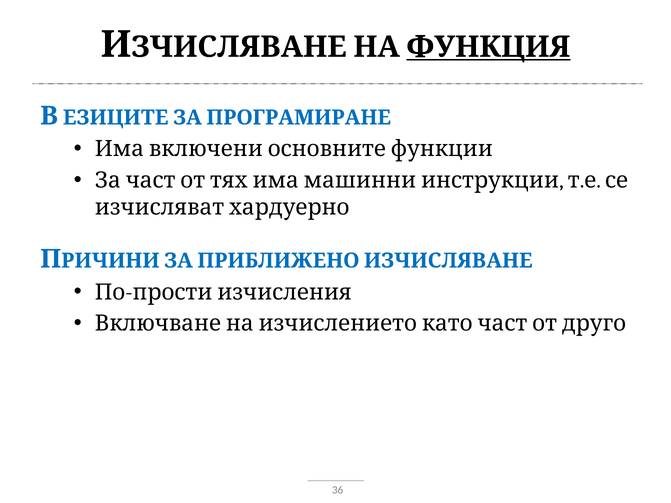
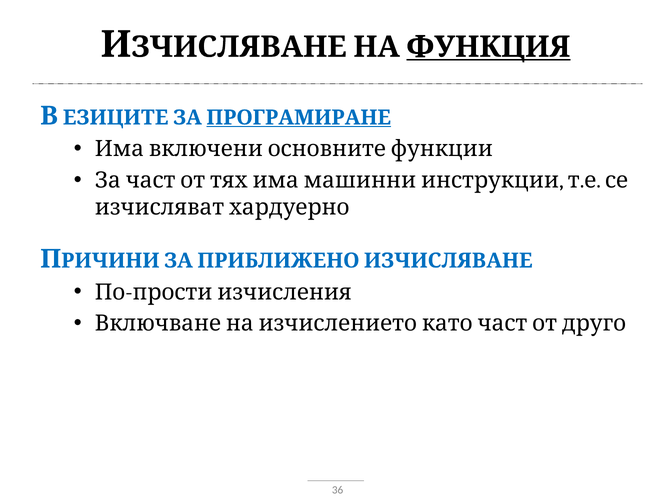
ПРОГРАМИРАНЕ underline: none -> present (299, 118)
